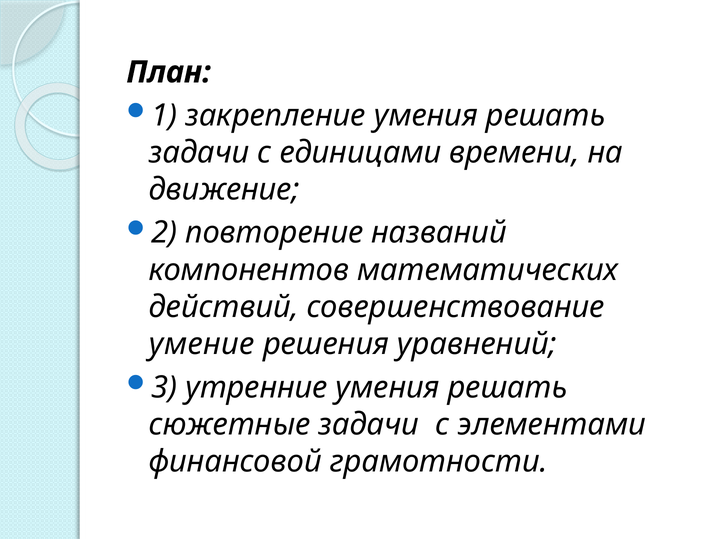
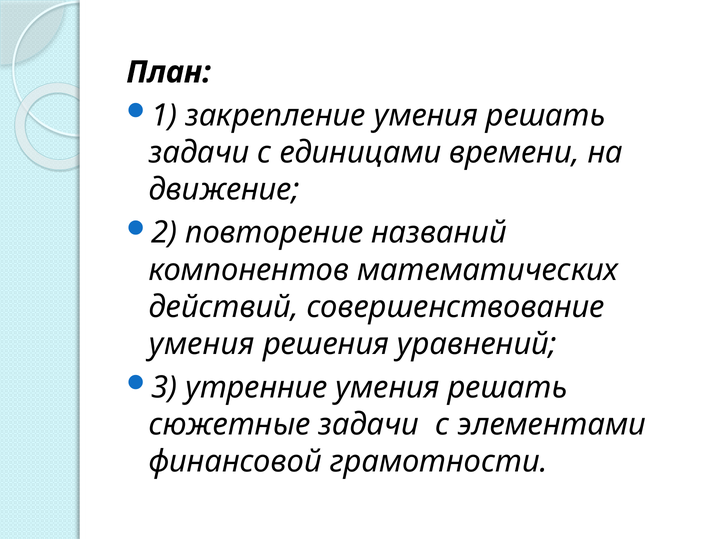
умение: умение -> умения (202, 344)
